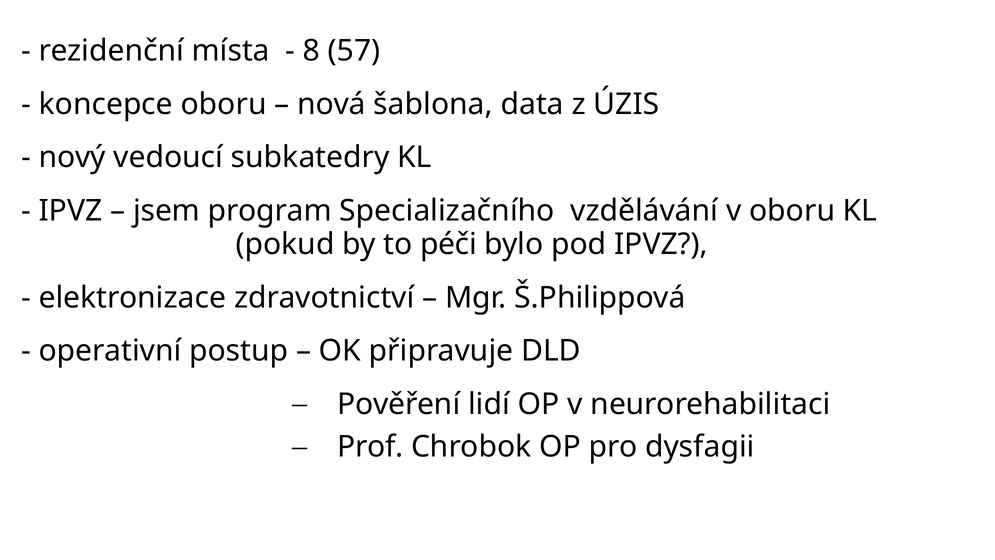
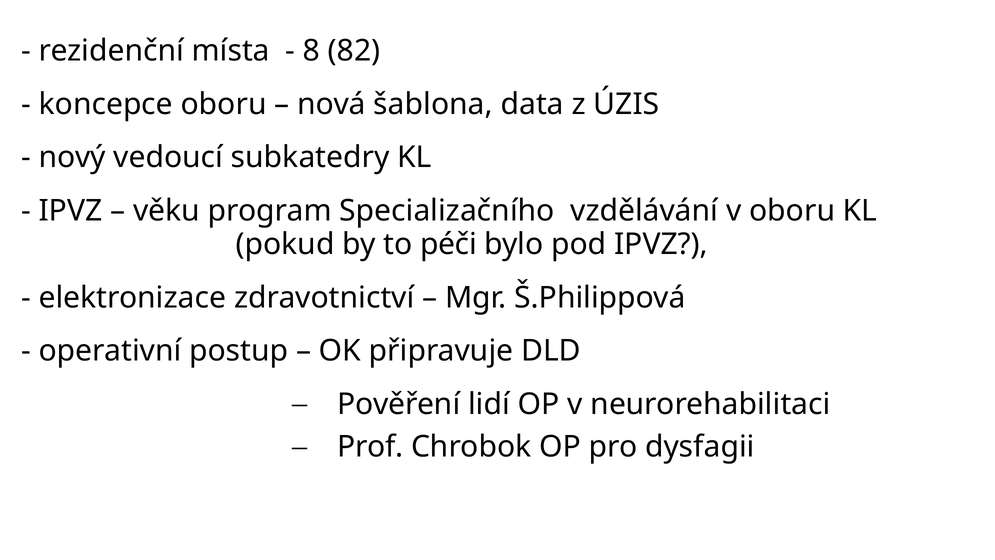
57: 57 -> 82 (354, 51)
jsem: jsem -> věku (167, 211)
